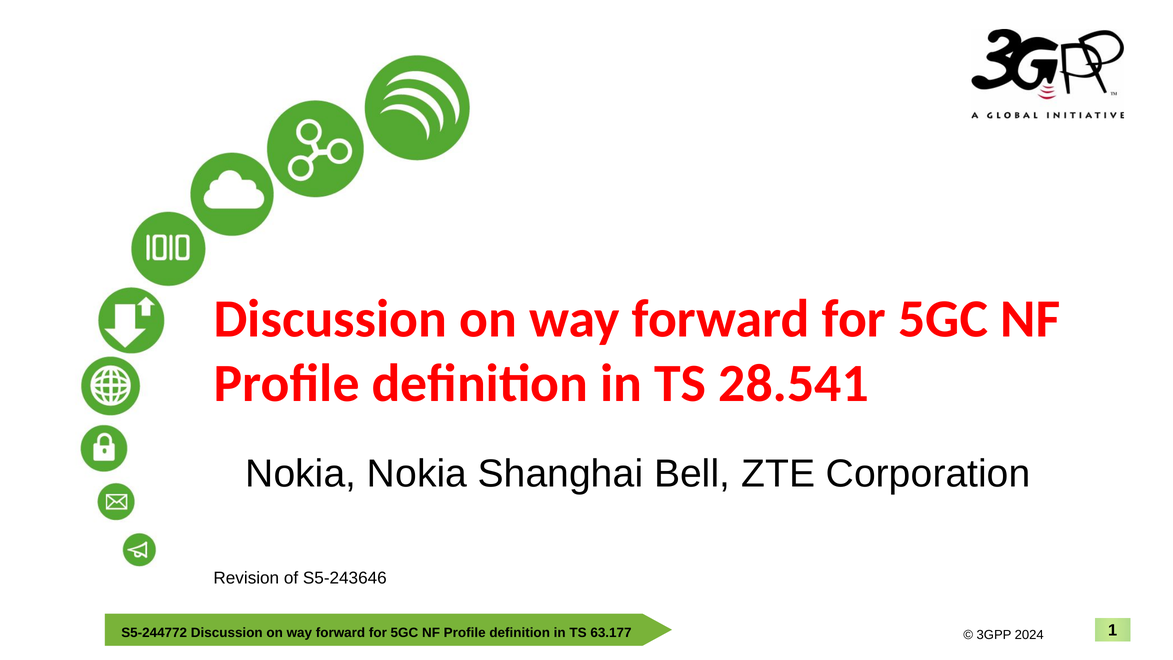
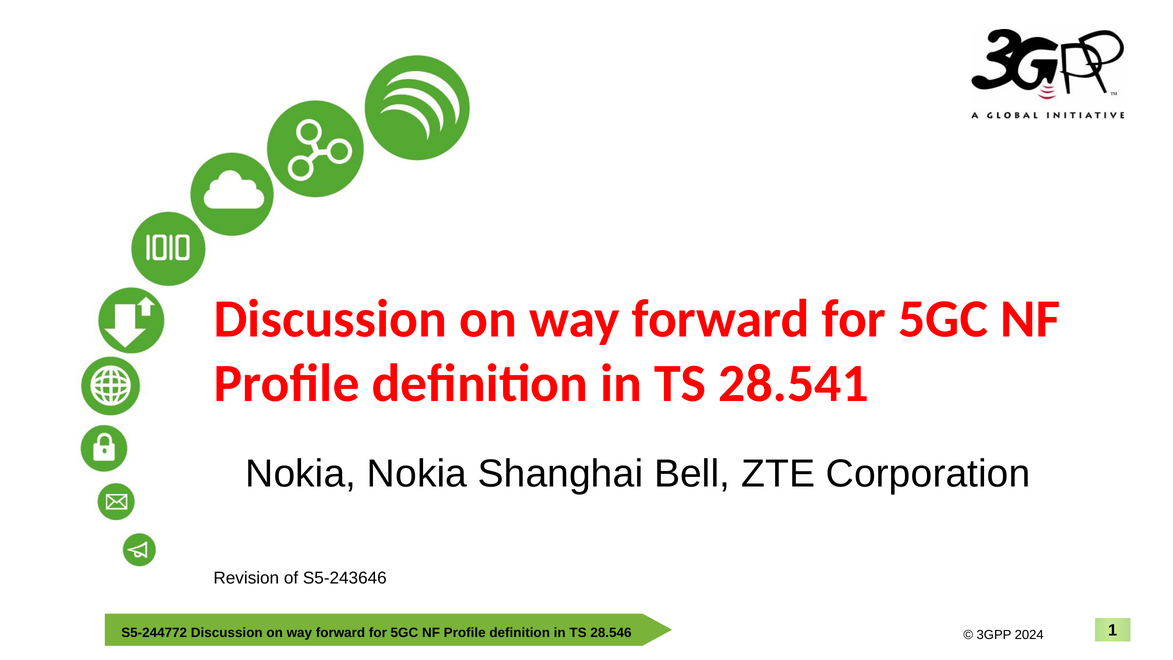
63.177: 63.177 -> 28.546 (611, 633)
